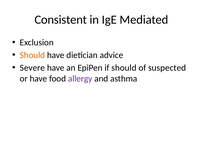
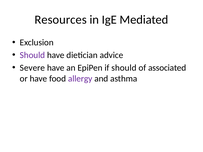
Consistent: Consistent -> Resources (61, 20)
Should colour: orange -> purple (32, 55)
suspected: suspected -> associated (167, 68)
